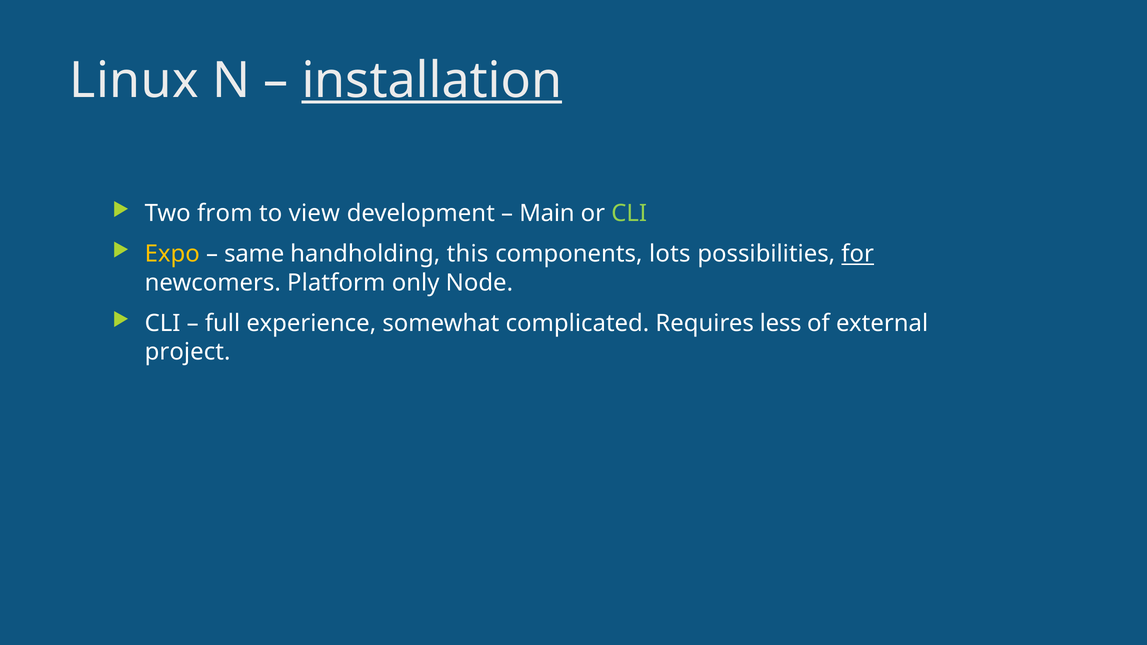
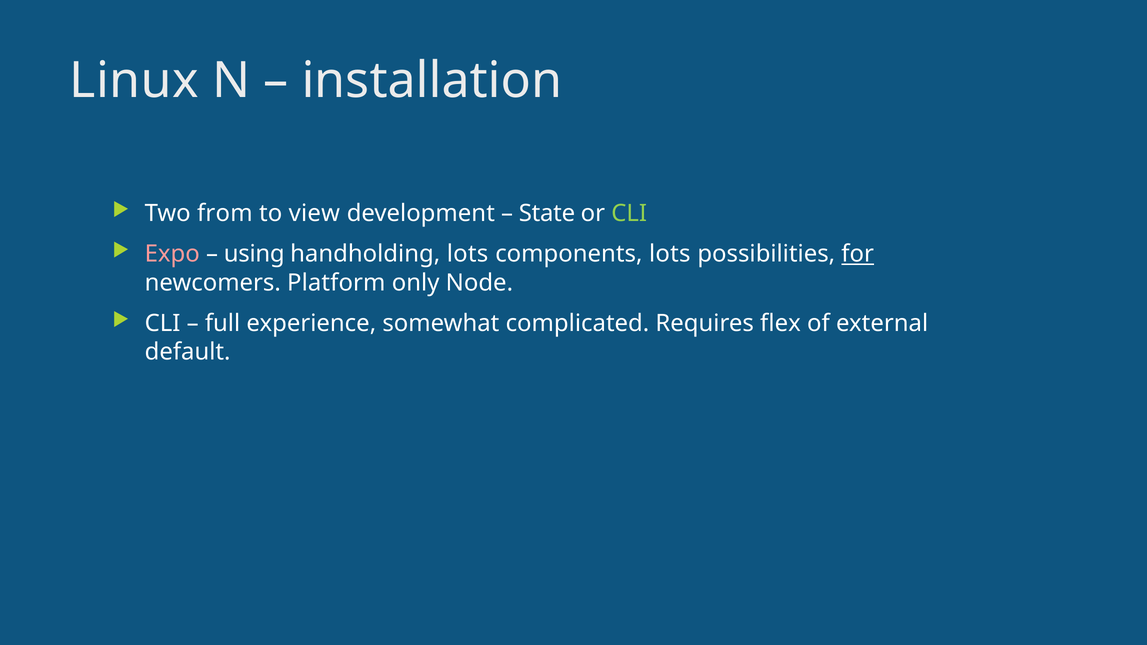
installation underline: present -> none (432, 81)
Main: Main -> State (547, 213)
Expo colour: yellow -> pink (172, 254)
same: same -> using (254, 254)
handholding this: this -> lots (468, 254)
less: less -> flex (780, 323)
project: project -> default (188, 352)
